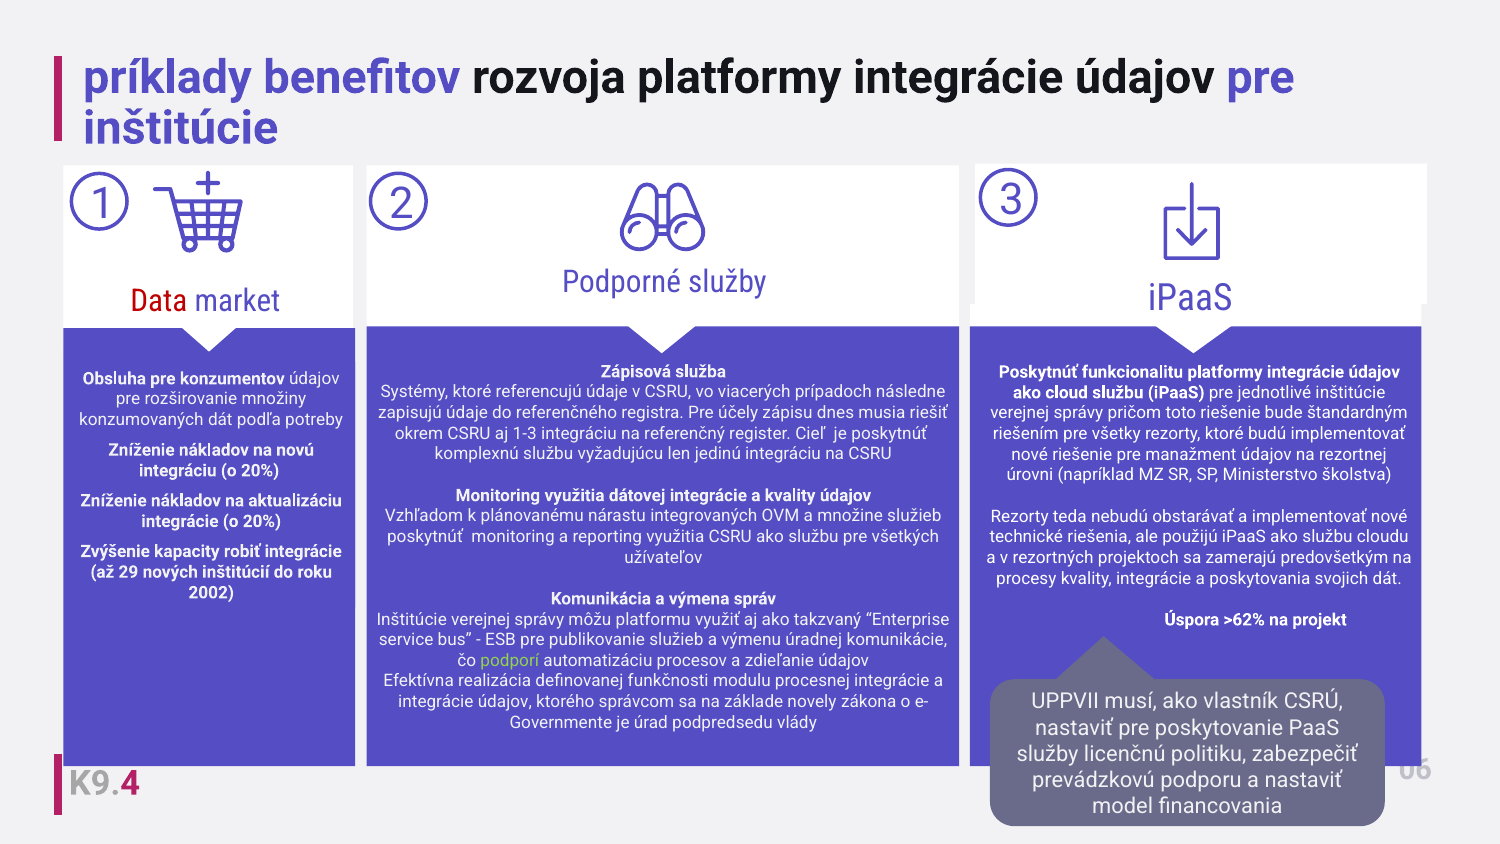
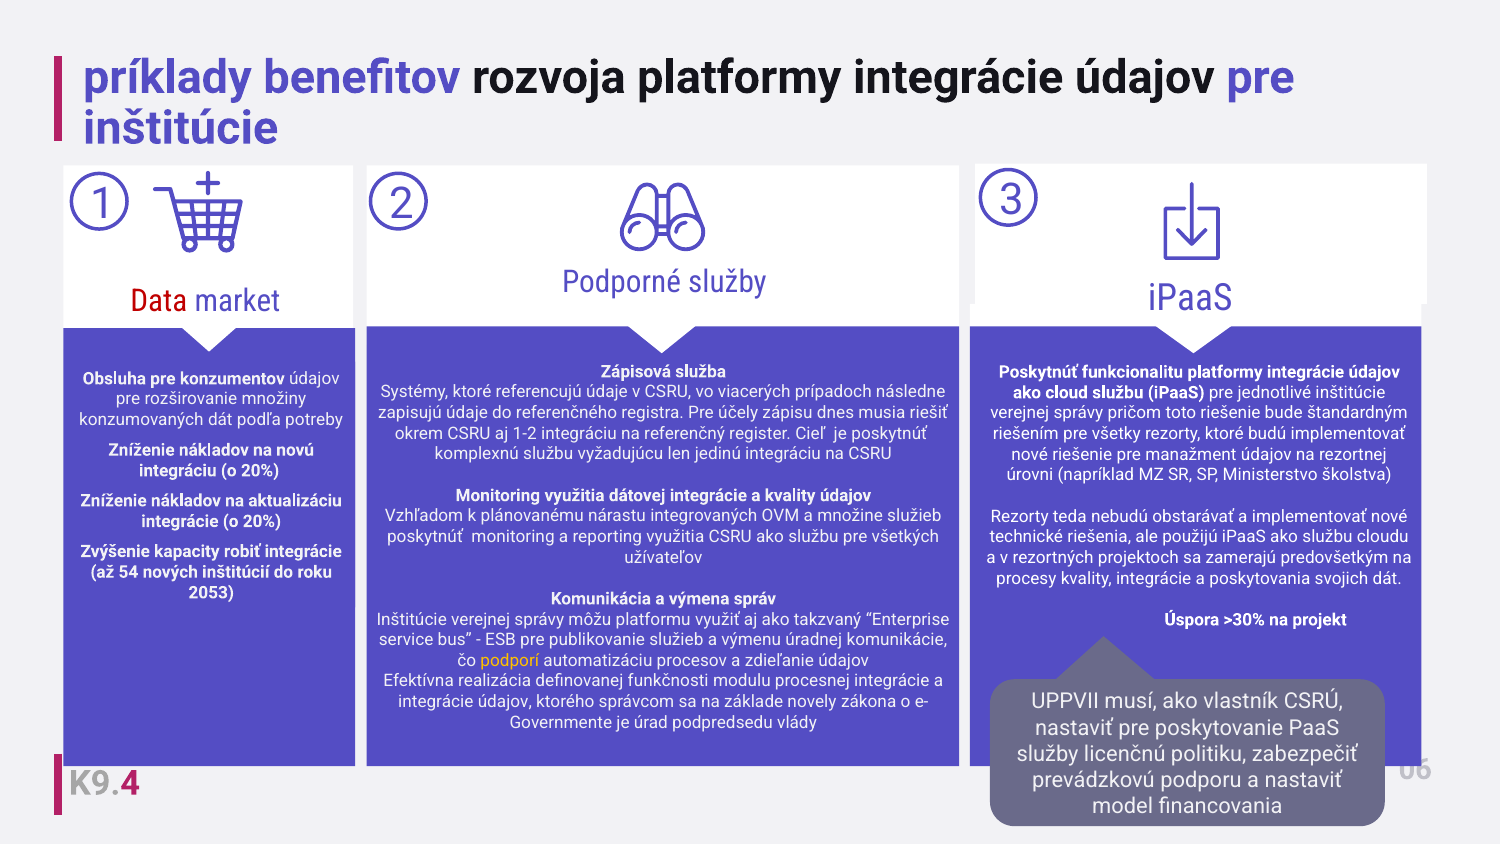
1-3: 1-3 -> 1-2 (525, 433)
29: 29 -> 54 (128, 572)
2002: 2002 -> 2053 (211, 592)
>62%: >62% -> >30% (1244, 620)
podporí colour: light green -> yellow (510, 660)
